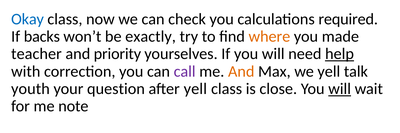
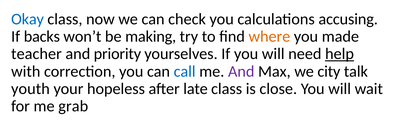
required: required -> accusing (348, 19)
exactly: exactly -> making (151, 37)
call colour: purple -> blue (185, 72)
And colour: orange -> purple (241, 72)
we yell: yell -> city (329, 72)
question: question -> hopeless (116, 89)
after yell: yell -> late (196, 89)
will underline: present -> none (340, 89)
note: note -> grab (73, 107)
